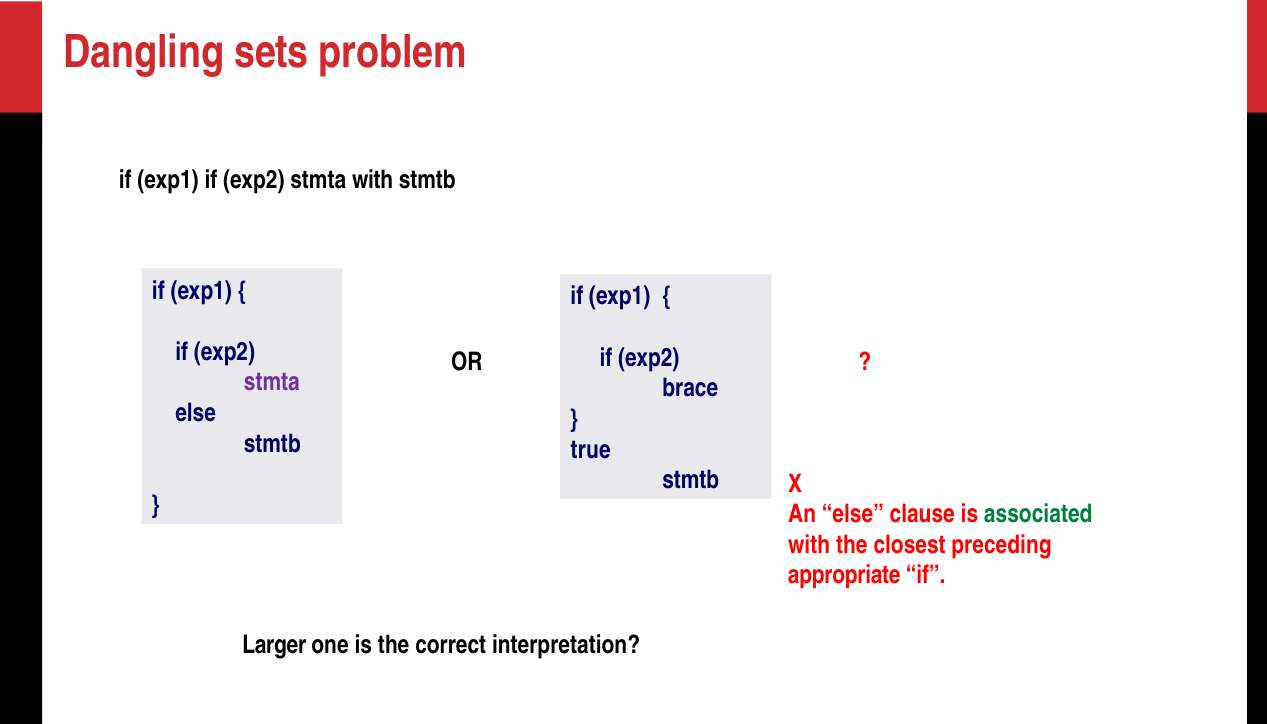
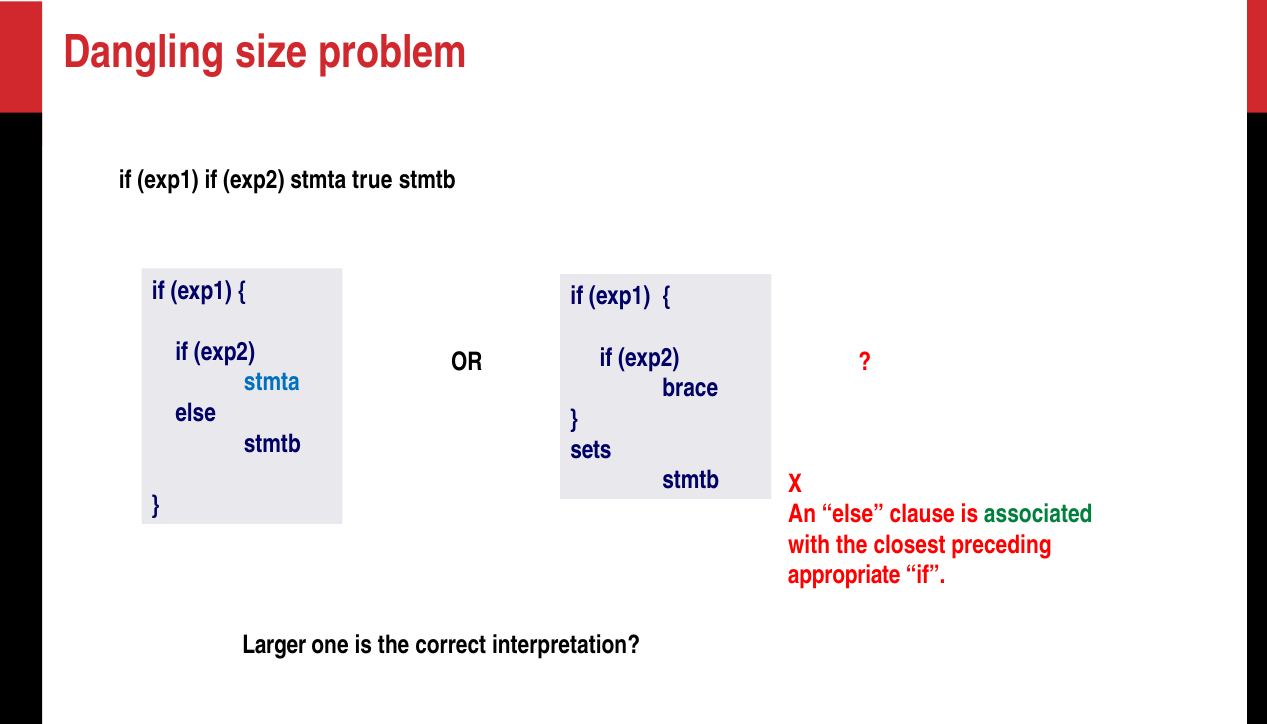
sets: sets -> size (271, 52)
stmta with: with -> true (372, 180)
stmta colour: purple -> blue (272, 383)
true: true -> sets (591, 450)
